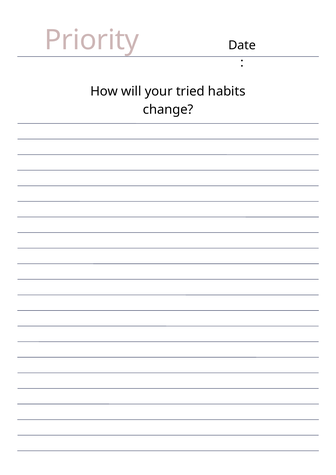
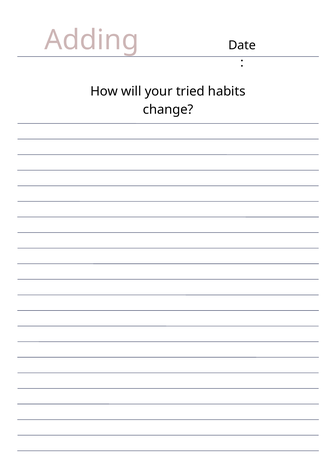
Priority: Priority -> Adding (92, 40)
